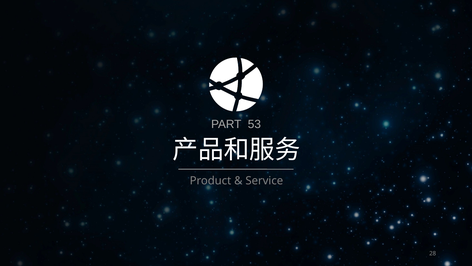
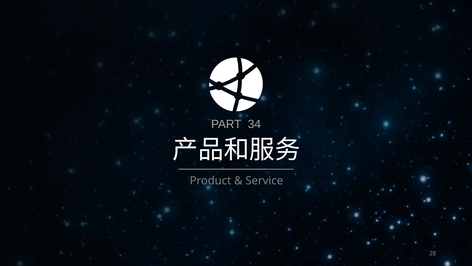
53: 53 -> 34 (254, 124)
